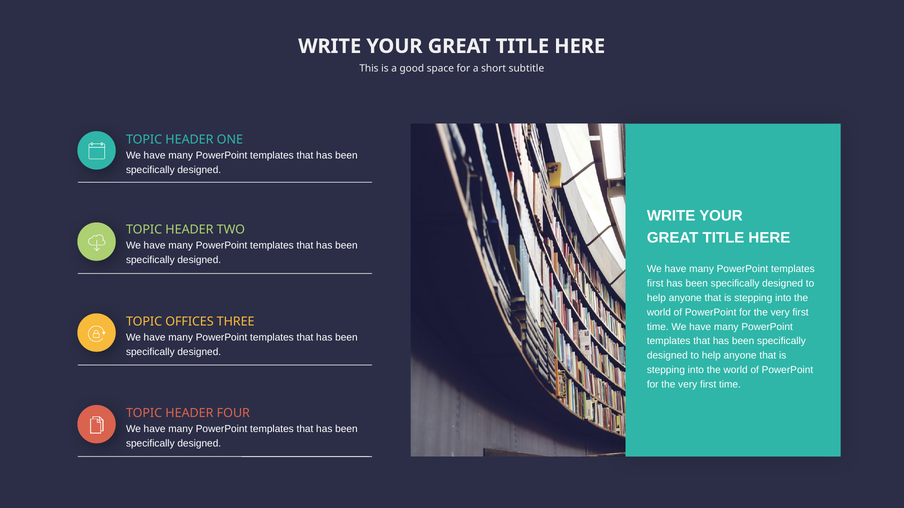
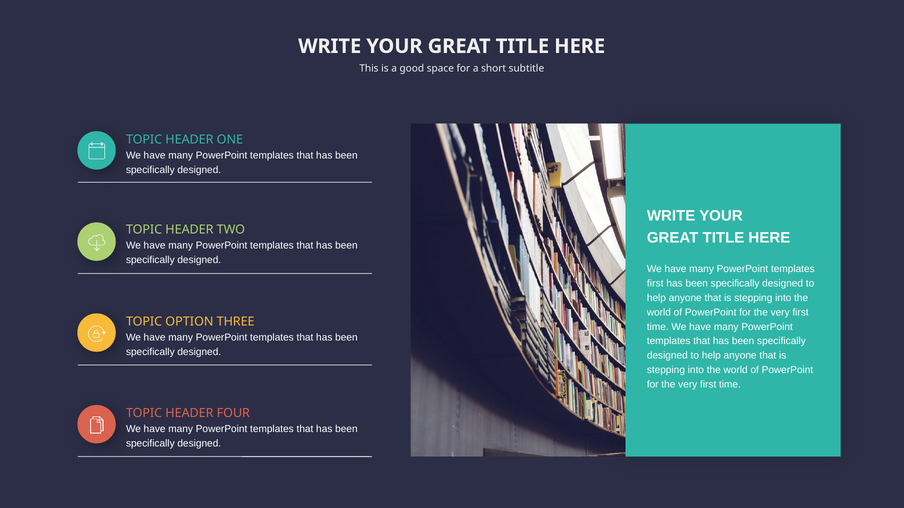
OFFICES: OFFICES -> OPTION (189, 322)
